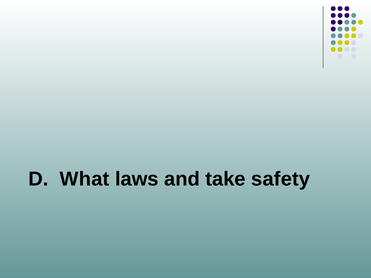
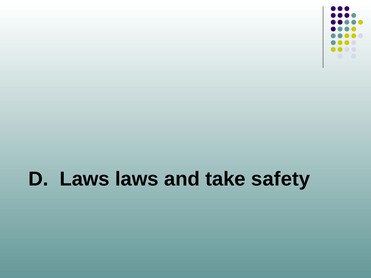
D What: What -> Laws (85, 179)
